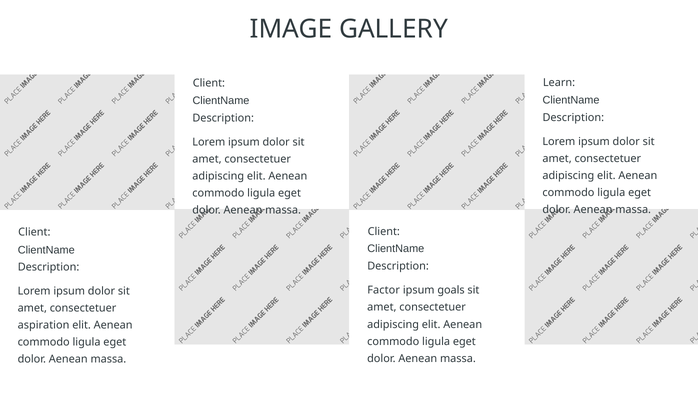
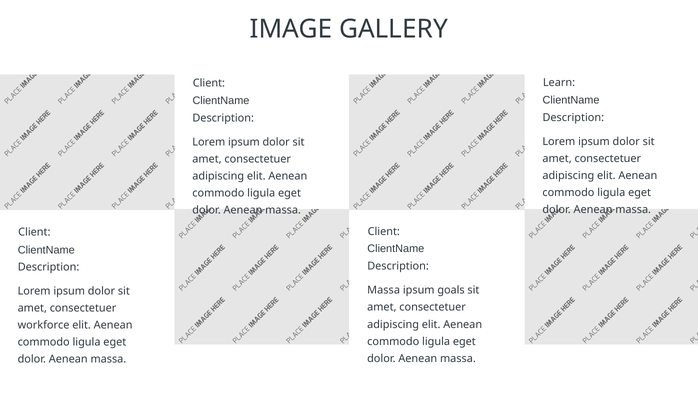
Factor: Factor -> Massa (384, 290)
aspiration: aspiration -> workforce (44, 325)
